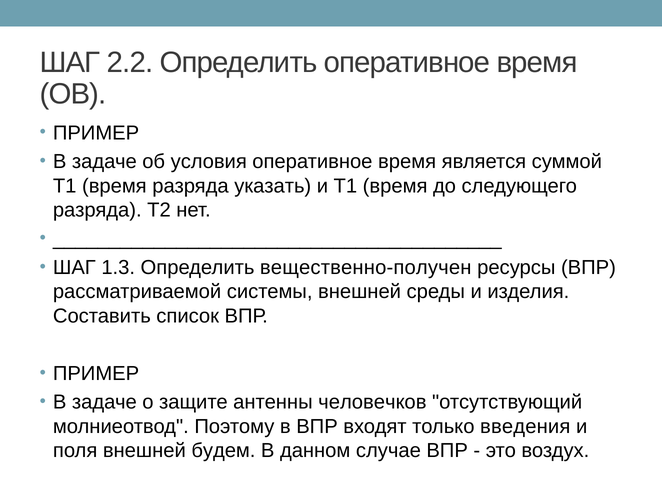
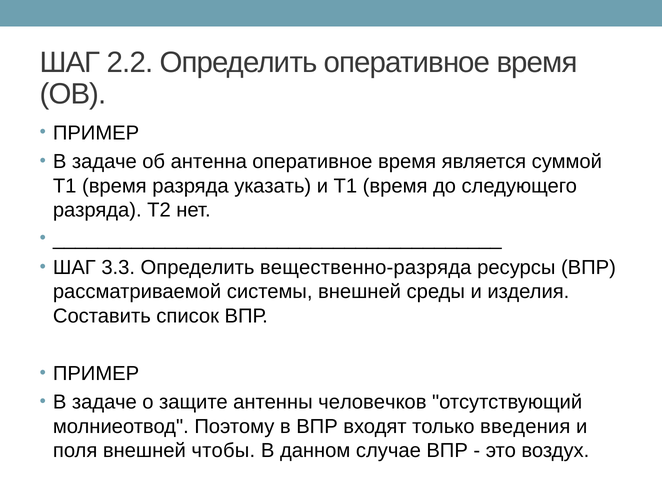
условия: условия -> антенна (209, 161)
1.3: 1.3 -> 3.3 (118, 267)
вещественно-получен: вещественно-получен -> вещественно-разряда (366, 267)
будем: будем -> чтобы (223, 450)
